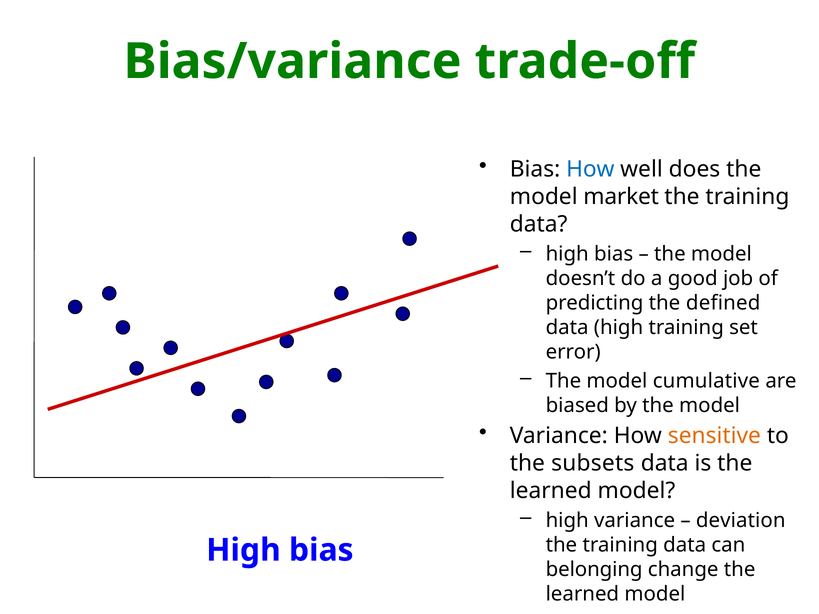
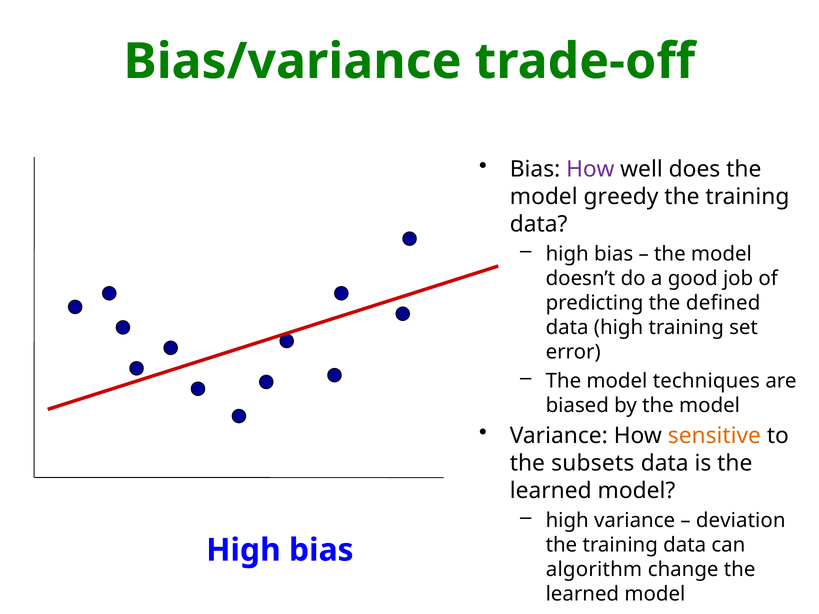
How colour: blue -> purple (590, 170)
market: market -> greedy (621, 197)
cumulative: cumulative -> techniques (706, 381)
belonging: belonging -> algorithm (594, 570)
